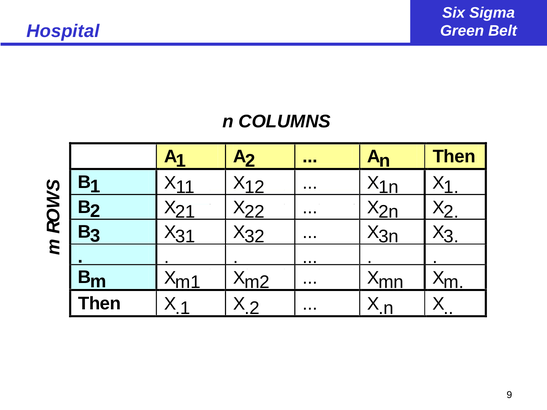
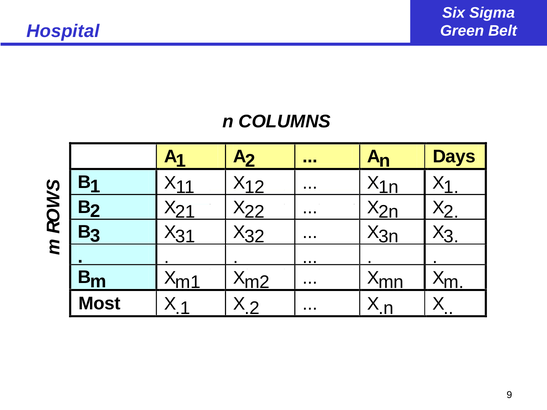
Then: Then -> Days (454, 157)
Then: Then -> Most (100, 304)
